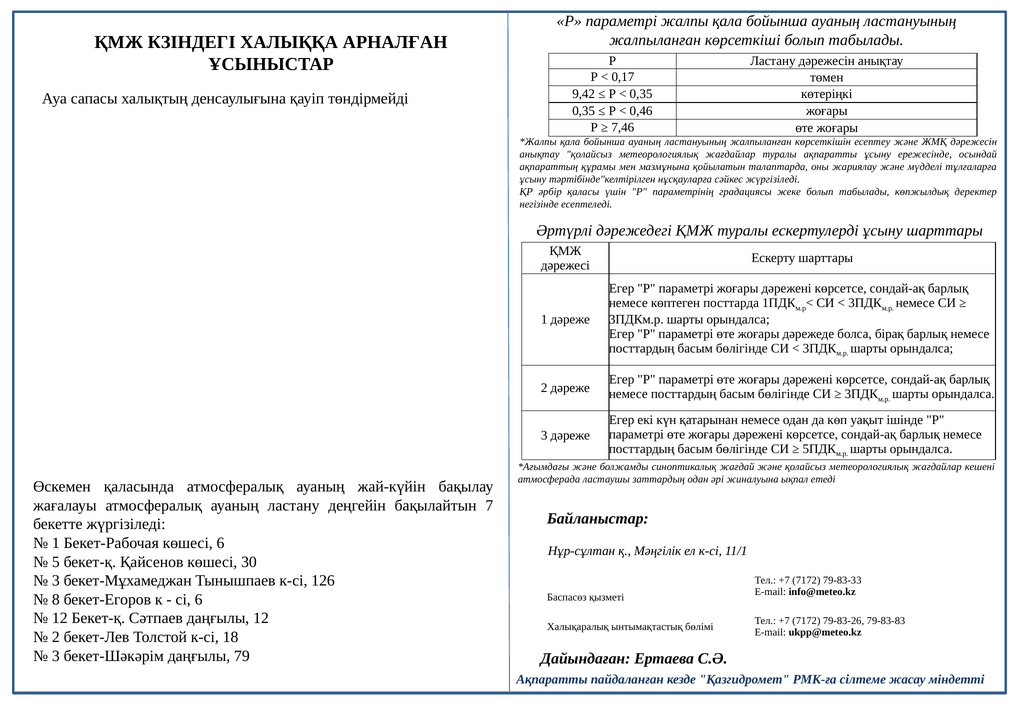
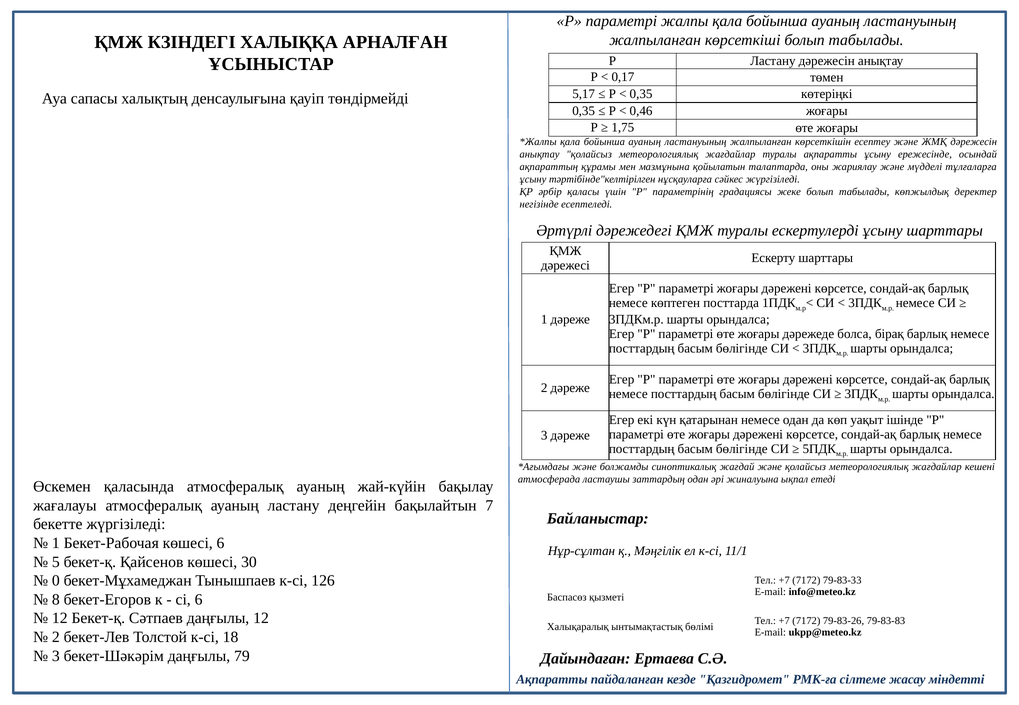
9,42: 9,42 -> 5,17 (584, 94)
7,46: 7,46 -> 1,75 (623, 128)
3: 3 -> 0 (56, 581)
